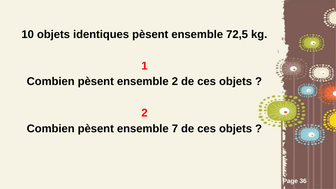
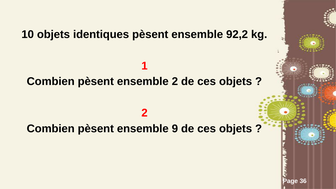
72,5: 72,5 -> 92,2 (237, 34)
7: 7 -> 9 (175, 129)
